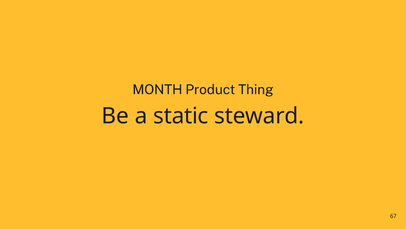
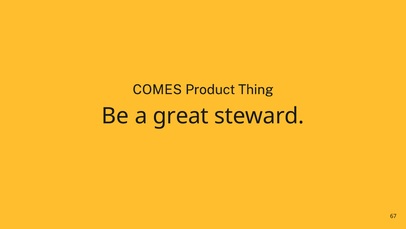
MONTH: MONTH -> COMES (157, 89)
static: static -> great (181, 116)
